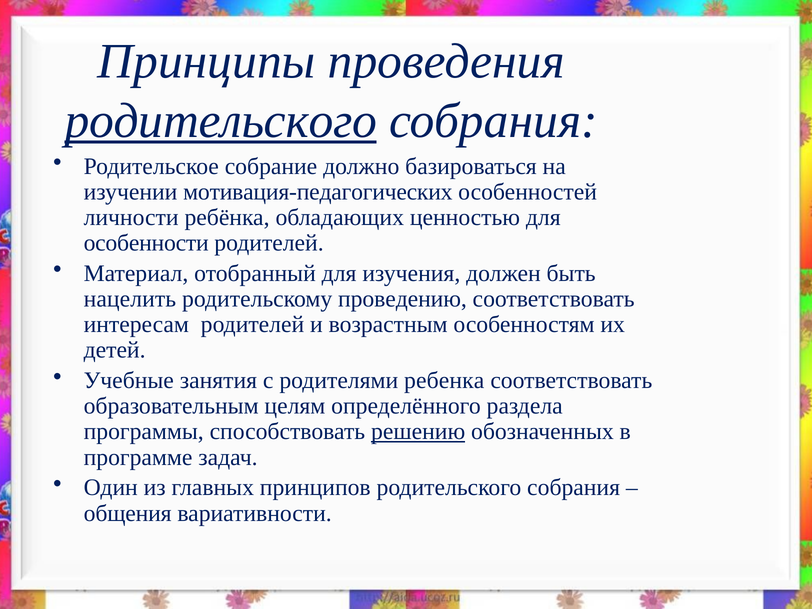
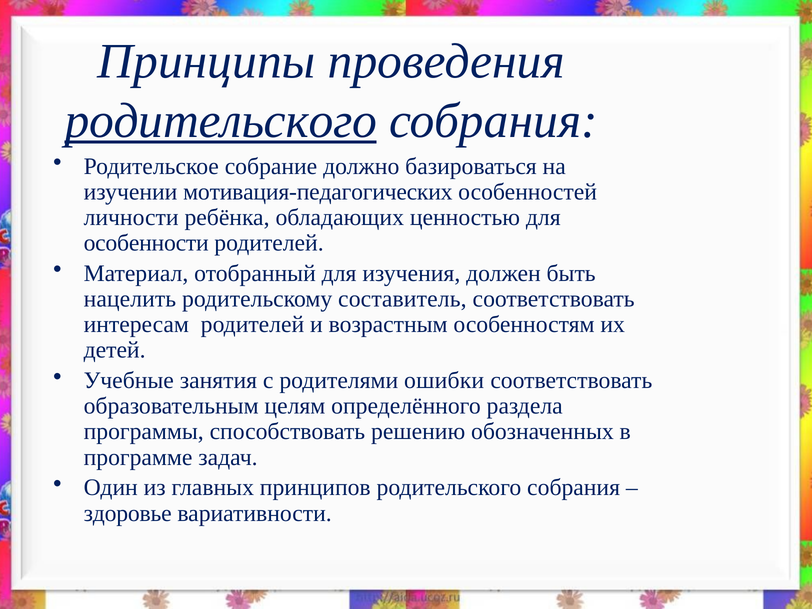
проведению: проведению -> составитель (402, 299)
ребенка: ребенка -> ошибки (444, 381)
решению underline: present -> none (418, 432)
общения: общения -> здоровье (128, 513)
